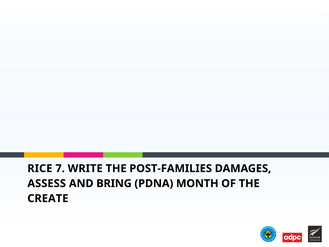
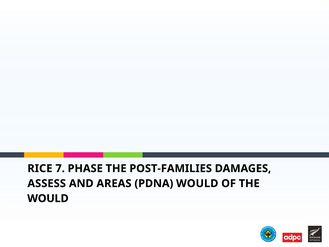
WRITE: WRITE -> PHASE (85, 168)
BRING: BRING -> AREAS (114, 183)
PDNA MONTH: MONTH -> WOULD (197, 183)
CREATE: CREATE -> WOULD (48, 198)
